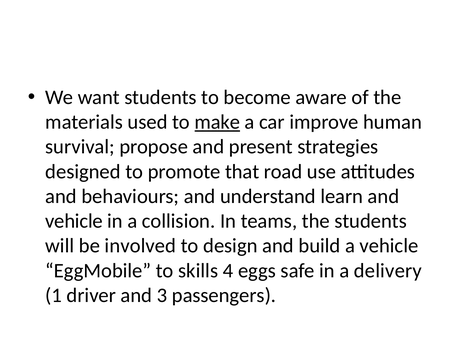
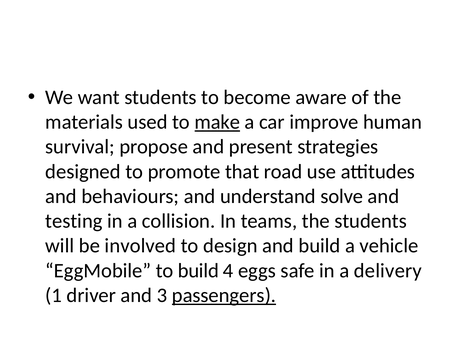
learn: learn -> solve (342, 196)
vehicle: vehicle -> testing (74, 221)
to skills: skills -> build (198, 271)
passengers underline: none -> present (224, 295)
